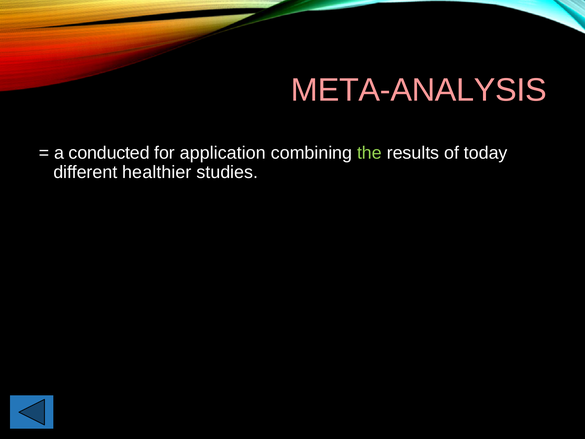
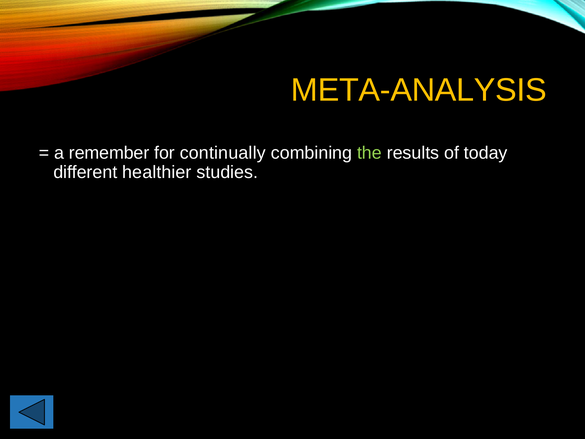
META-ANALYSIS colour: pink -> yellow (419, 90)
conducted: conducted -> remember (109, 153)
application: application -> continually (223, 153)
